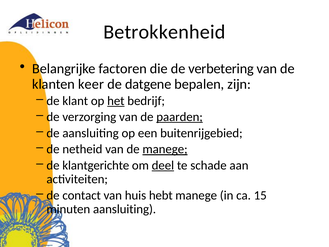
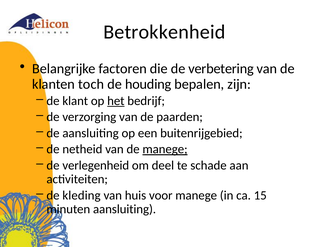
keer: keer -> toch (91, 84)
datgene: datgene -> houding (148, 84)
paarden underline: present -> none (180, 117)
klantgerichte: klantgerichte -> verlegenheid (96, 165)
deel underline: present -> none (163, 165)
contact: contact -> kleding (81, 195)
hebt: hebt -> voor (161, 195)
